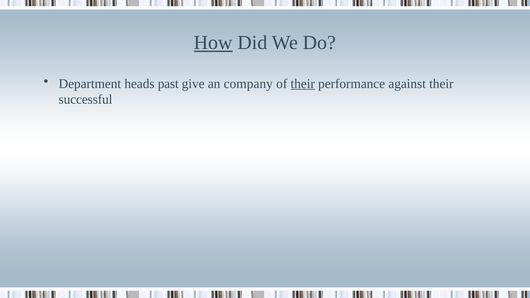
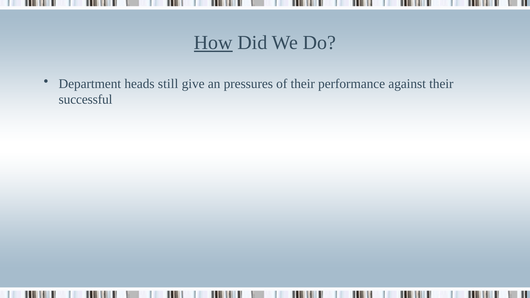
past: past -> still (168, 84)
company: company -> pressures (248, 84)
their underline: present -> none (303, 84)
